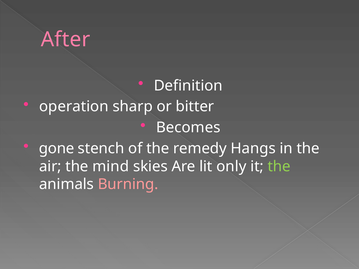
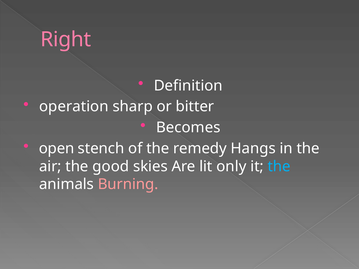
After: After -> Right (66, 39)
gone: gone -> open (57, 149)
mind: mind -> good (111, 166)
the colour: light green -> light blue (279, 166)
